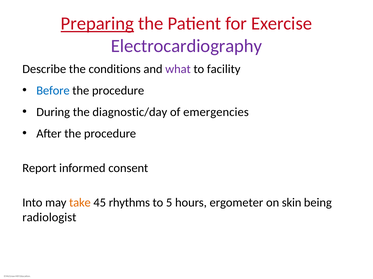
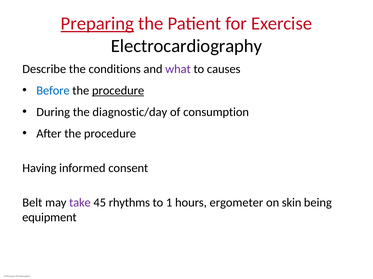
Electrocardiography colour: purple -> black (187, 46)
facility: facility -> causes (224, 69)
procedure underline: none -> present (118, 91)
emergencies: emergencies -> consumption (216, 112)
Report: Report -> Having (39, 168)
Into: Into -> Belt (32, 203)
take colour: orange -> purple (80, 203)
5: 5 -> 1 (169, 203)
radiologist: radiologist -> equipment (49, 218)
